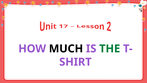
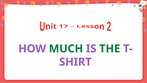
MUCH colour: black -> green (66, 49)
